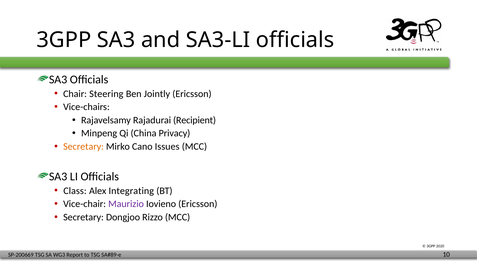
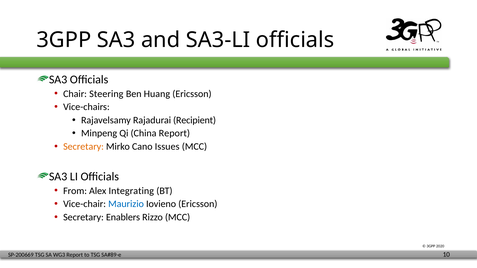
Jointly: Jointly -> Huang (157, 94)
China Privacy: Privacy -> Report (174, 134)
Class: Class -> From (75, 191)
Maurizio colour: purple -> blue (126, 204)
Dongjoo: Dongjoo -> Enablers (123, 217)
